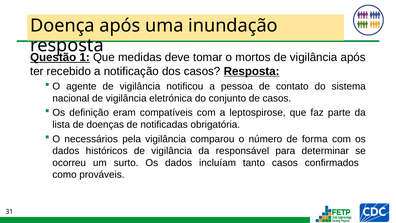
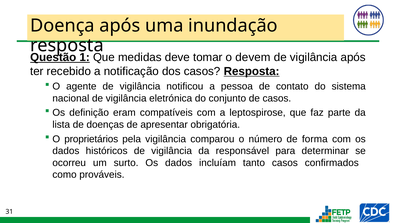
mortos: mortos -> devem (253, 57)
notificadas: notificadas -> apresentar (164, 124)
necessários: necessários -> proprietários (91, 139)
